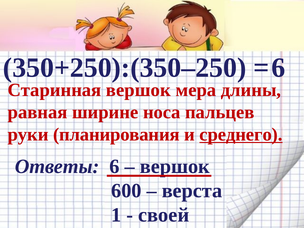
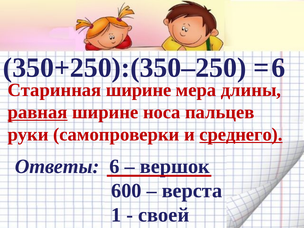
Старинная вершок: вершок -> ширине (139, 90)
равная underline: none -> present (38, 112)
планирования: планирования -> самопроверки (116, 135)
